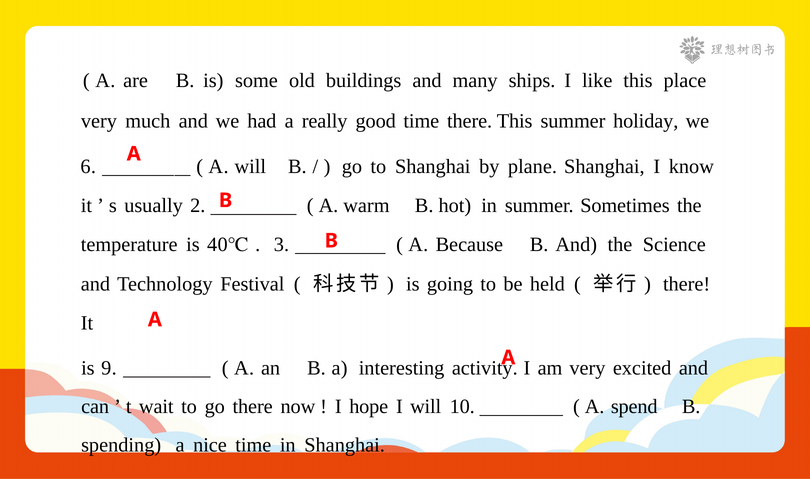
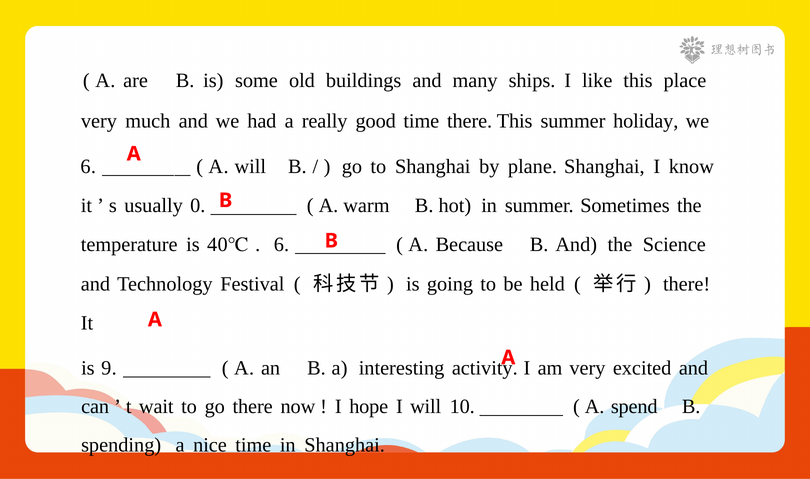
2: 2 -> 0 (198, 206)
3: 3 -> 6 (281, 245)
